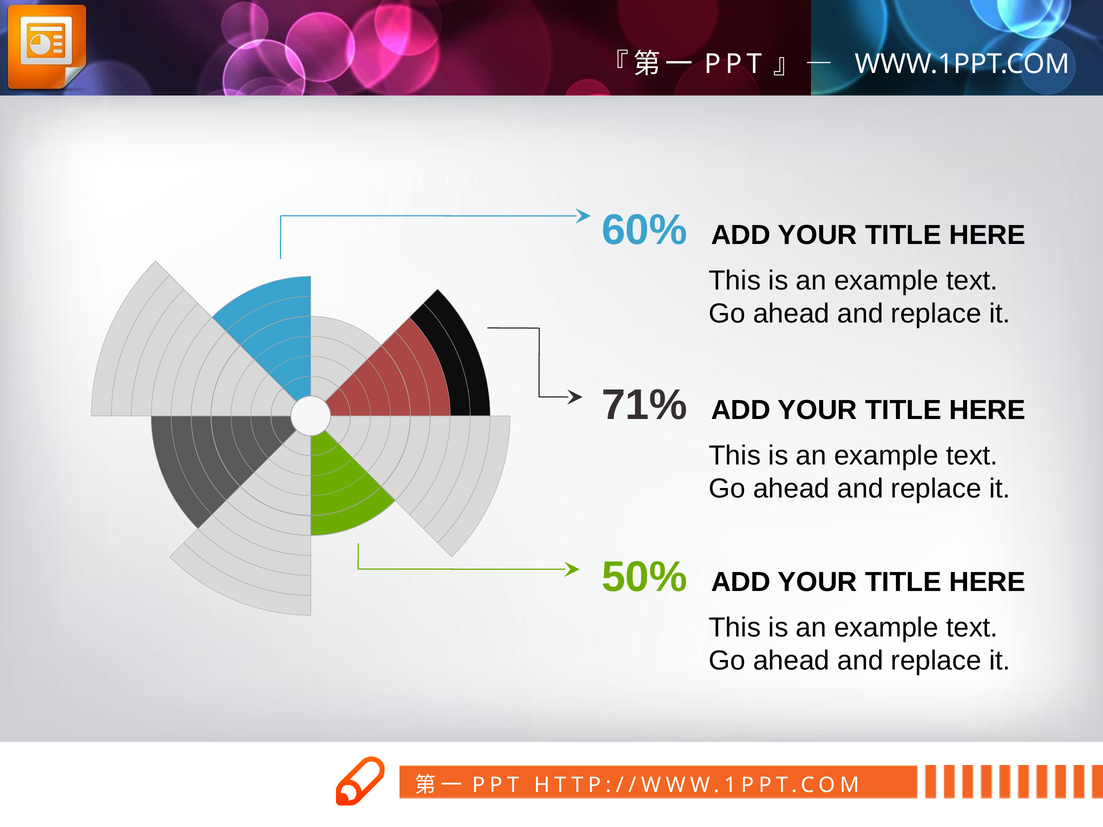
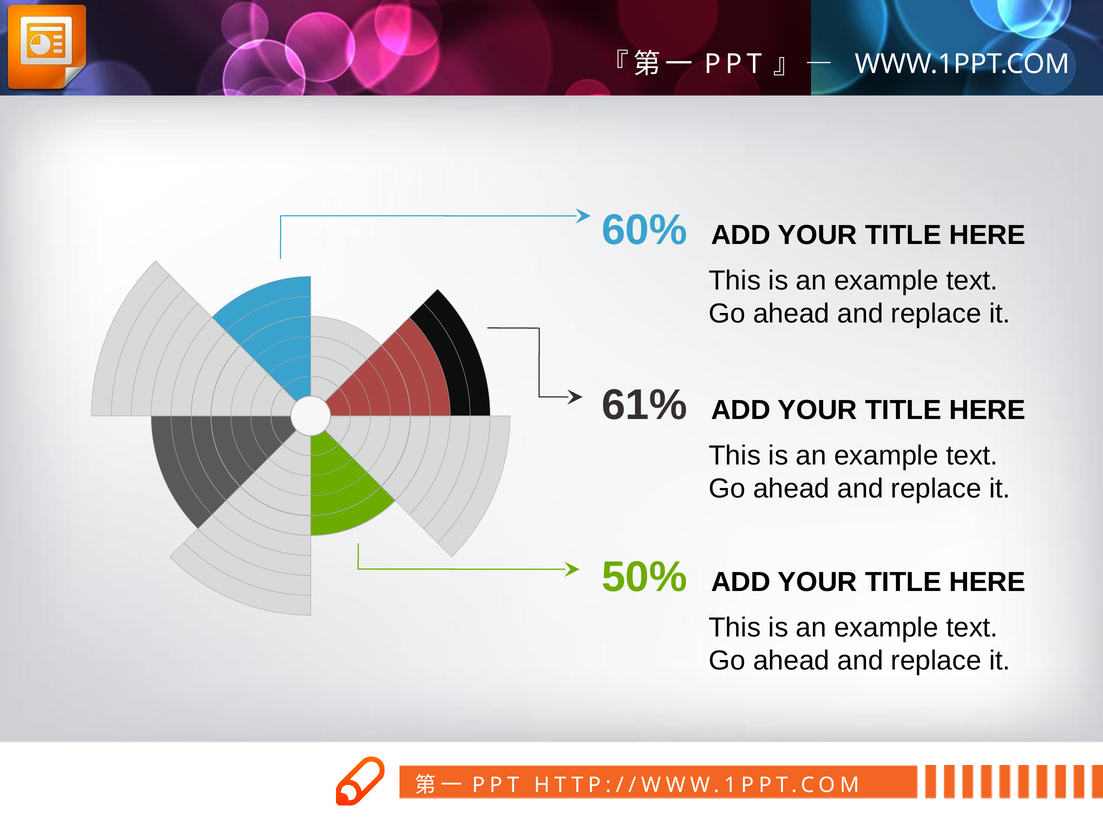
71%: 71% -> 61% (644, 405)
